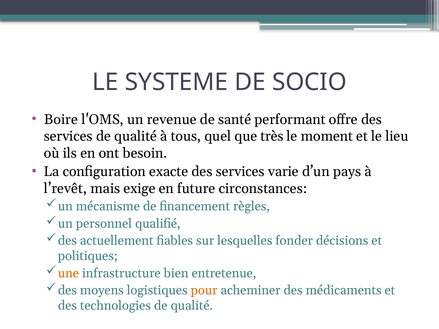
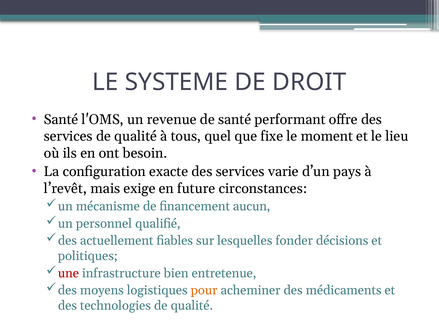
SOCIO: SOCIO -> DROIT (309, 82)
Boire: Boire -> Santé (61, 120)
très: très -> fixe (272, 136)
règles: règles -> aucun (252, 206)
une colour: orange -> red (68, 273)
